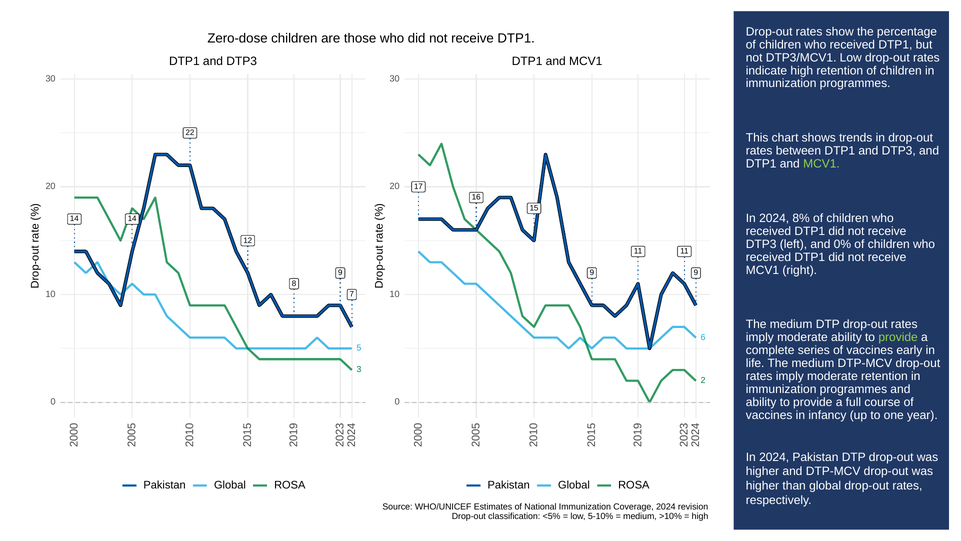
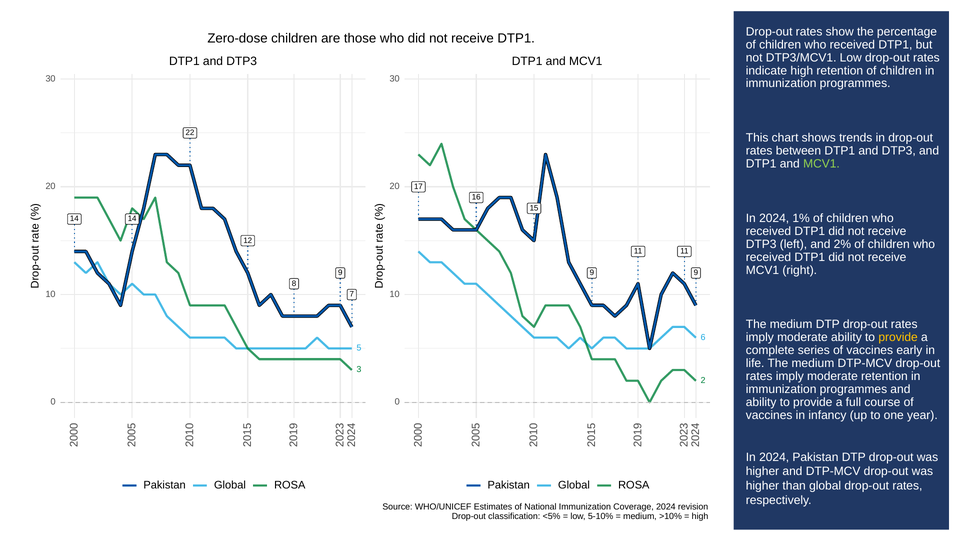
8%: 8% -> 1% (801, 218)
0%: 0% -> 2% (842, 244)
provide colour: light green -> yellow (898, 337)
